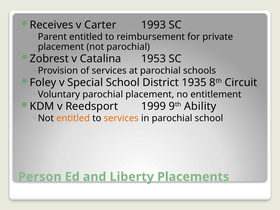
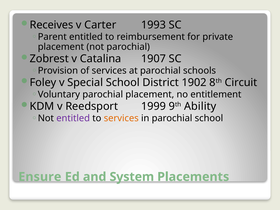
1953: 1953 -> 1907 (154, 59)
1935: 1935 -> 1902 (194, 82)
entitled colour: orange -> purple (73, 118)
Person: Person -> Ensure (40, 177)
Liberty: Liberty -> System (132, 177)
